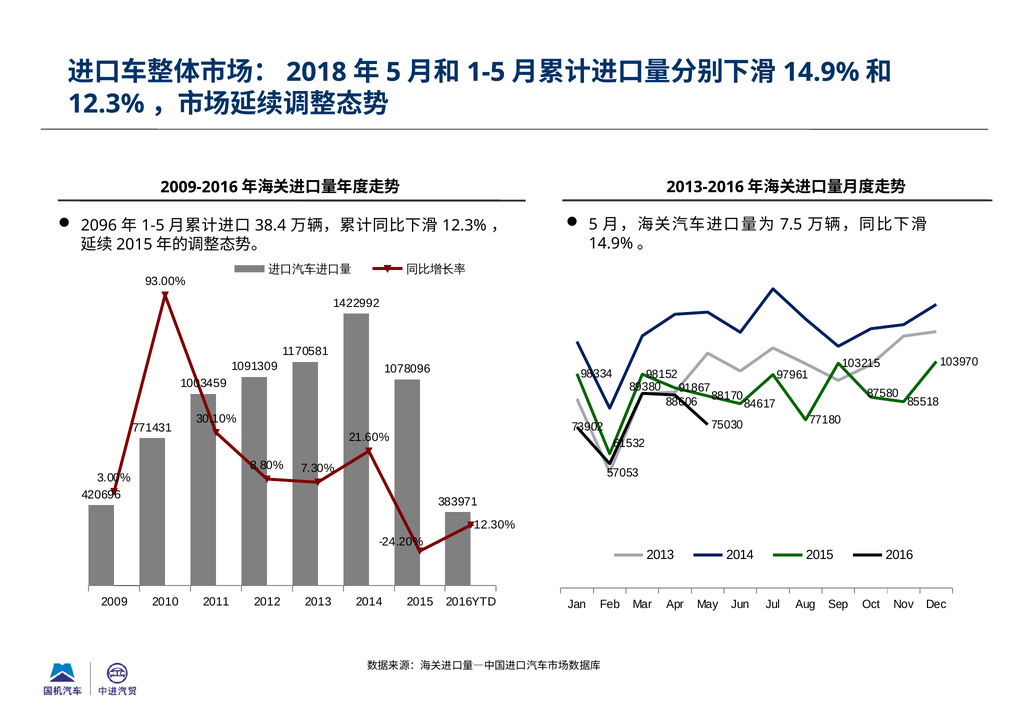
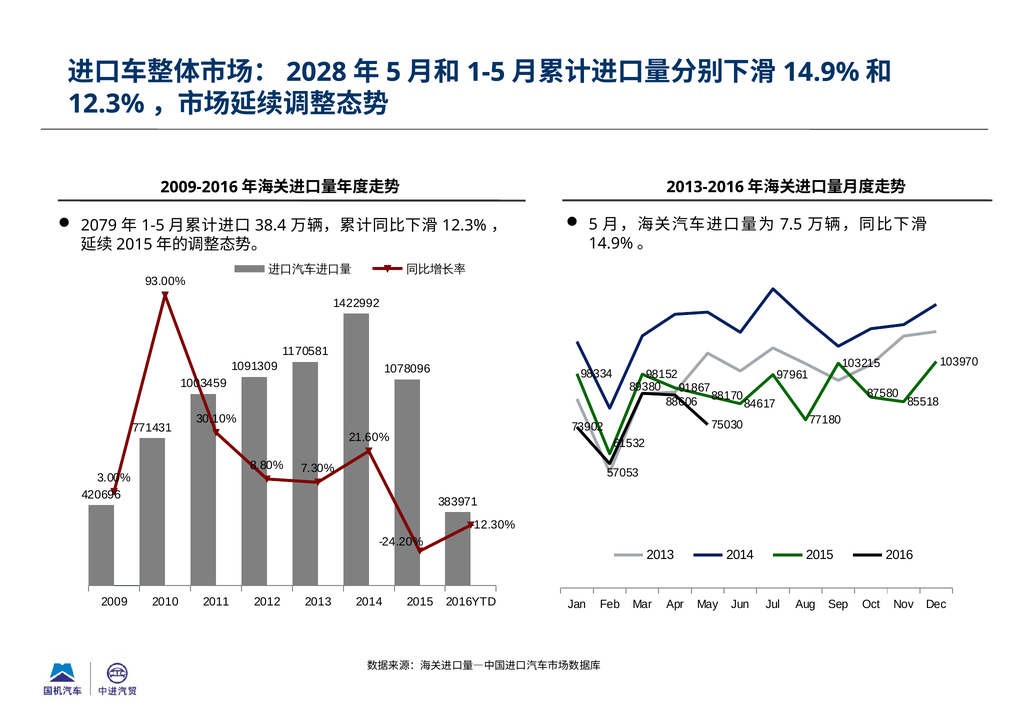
2018: 2018 -> 2028 (316, 72)
2096: 2096 -> 2079 (99, 225)
